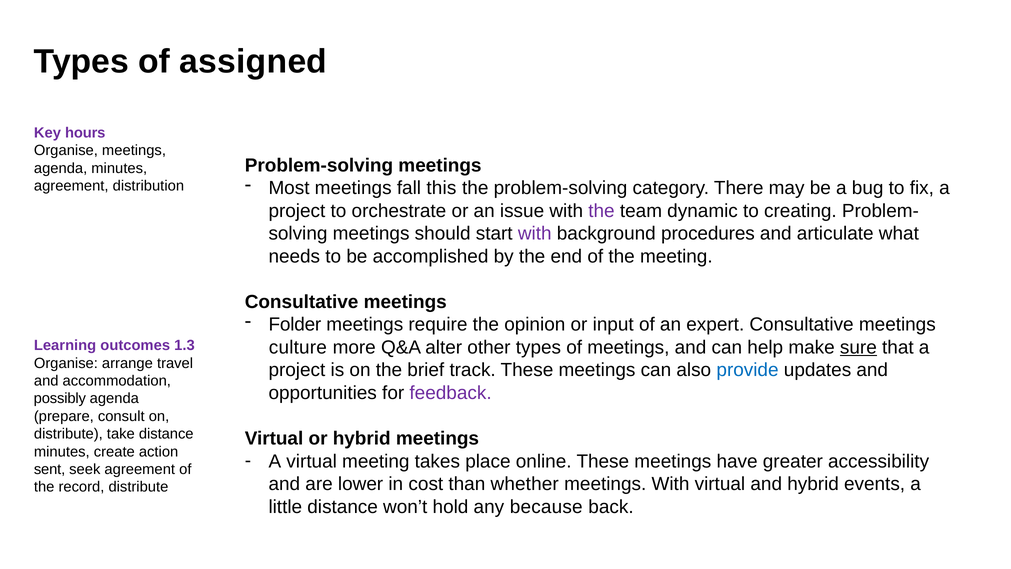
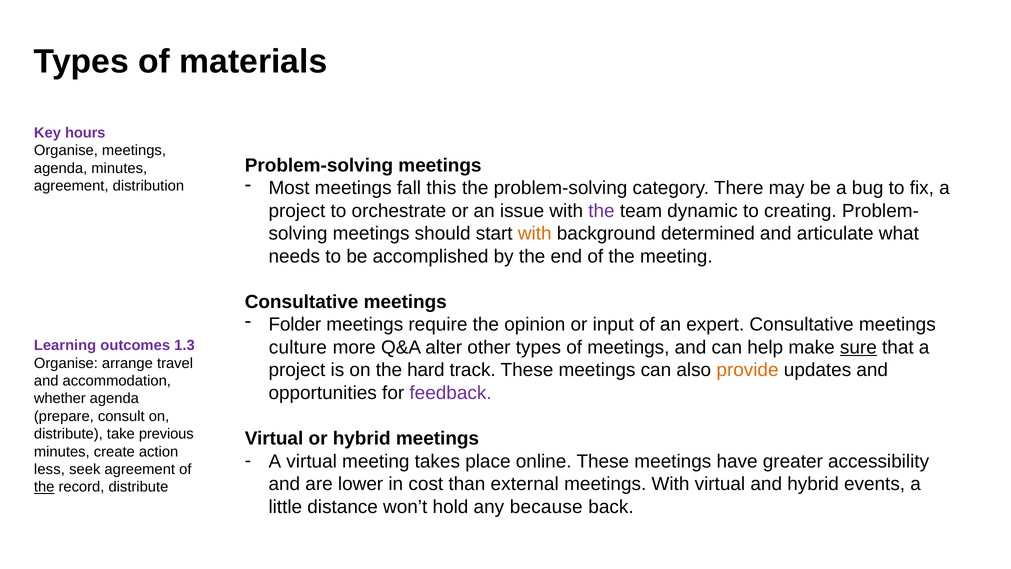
assigned: assigned -> materials (253, 62)
with colour: purple -> orange (535, 234)
procedures: procedures -> determined (708, 234)
brief: brief -> hard (426, 370)
provide colour: blue -> orange (748, 370)
possibly: possibly -> whether (60, 398)
take distance: distance -> previous (166, 434)
sent: sent -> less (49, 469)
whether: whether -> external (525, 484)
the underline: none -> present (44, 487)
